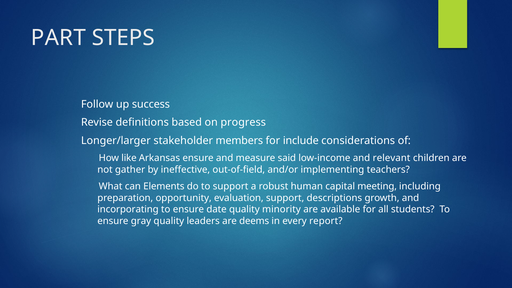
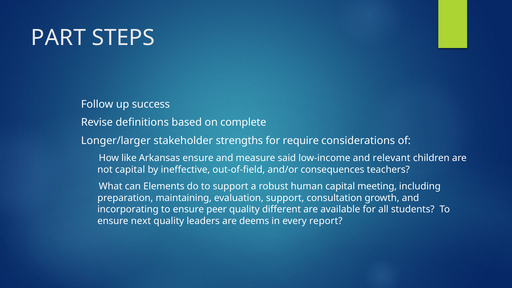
progress: progress -> complete (243, 122)
members: members -> strengths (239, 141)
include: include -> require (301, 141)
not gather: gather -> capital (130, 170)
implementing: implementing -> consequences (332, 170)
opportunity: opportunity -> maintaining (184, 198)
descriptions: descriptions -> consultation (334, 198)
date: date -> peer (217, 209)
minority: minority -> different (282, 209)
gray: gray -> next (141, 221)
